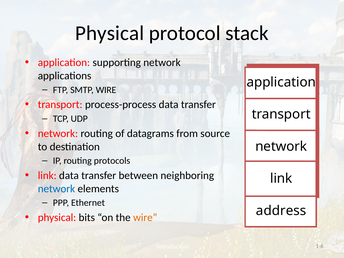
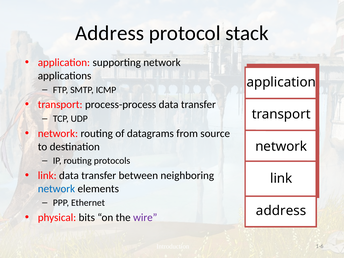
Physical: Physical -> Address (110, 33)
SMTP WIRE: WIRE -> ICMP (106, 90)
wire colour: orange -> purple (145, 218)
